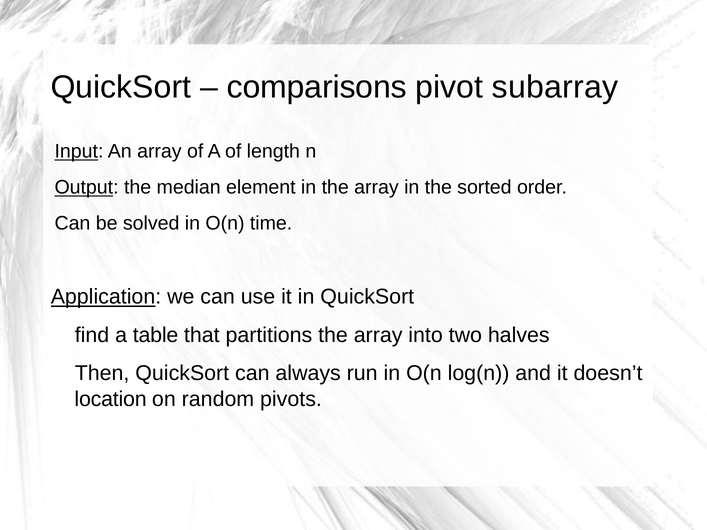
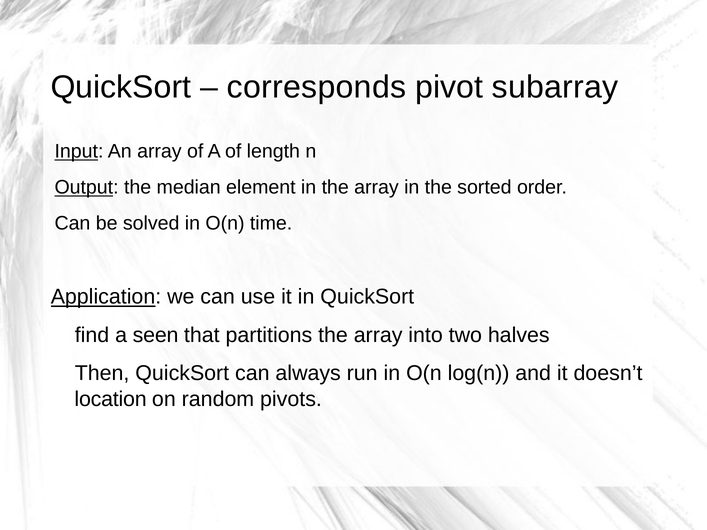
comparisons: comparisons -> corresponds (317, 87)
table: table -> seen (156, 335)
